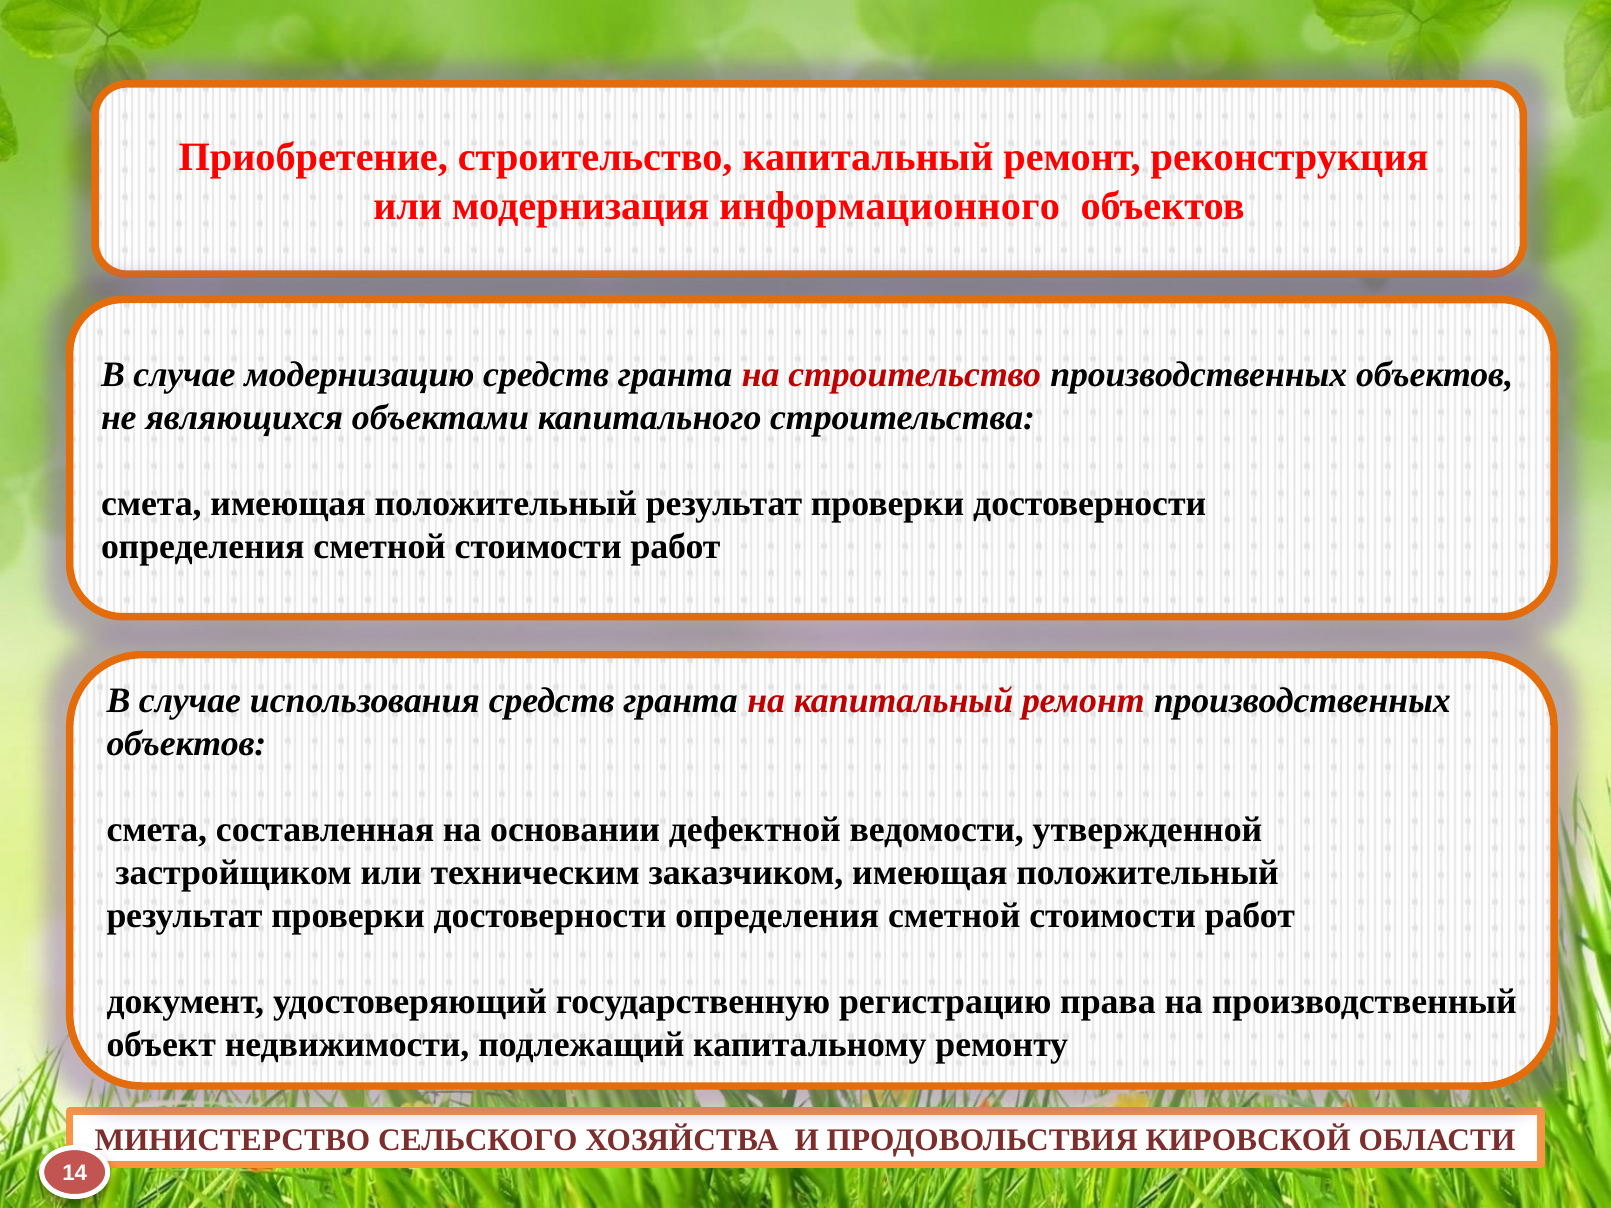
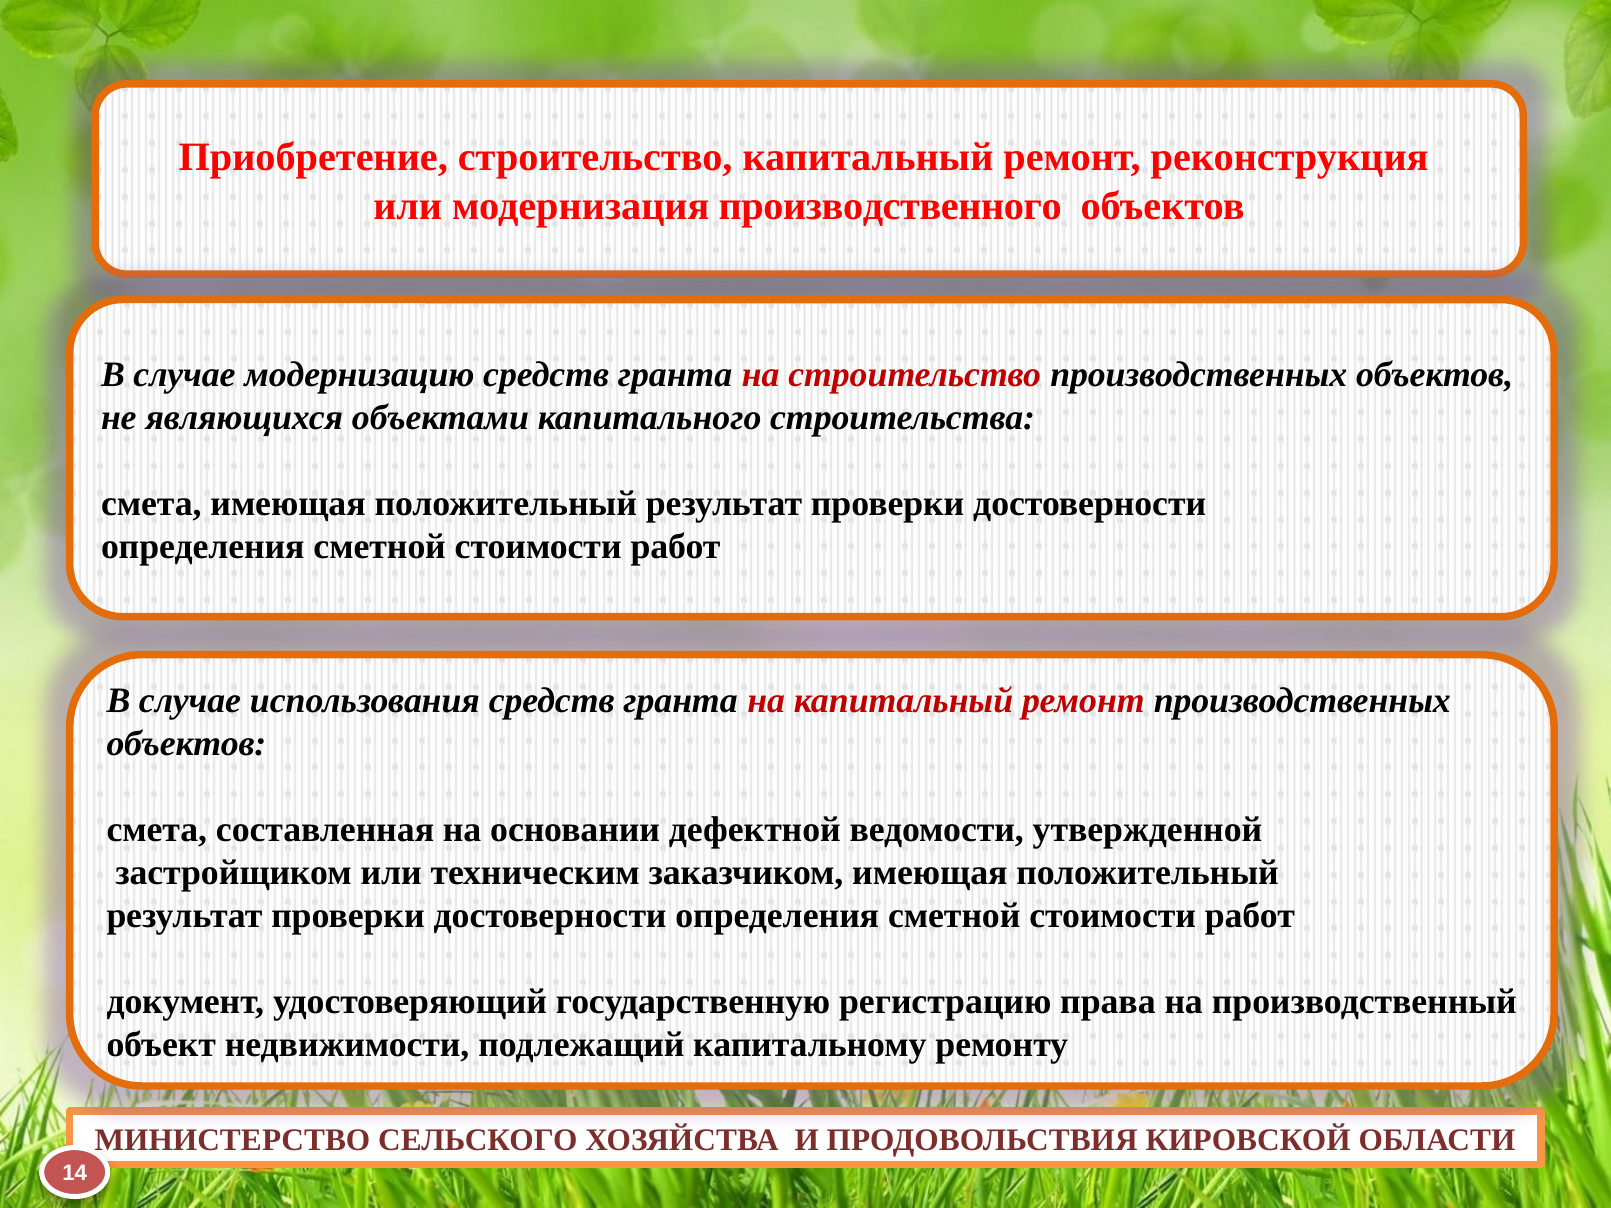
информационного: информационного -> производственного (890, 206)
